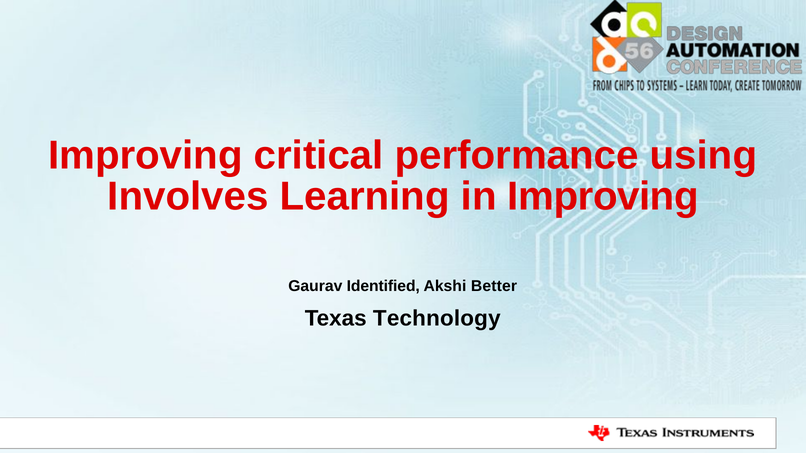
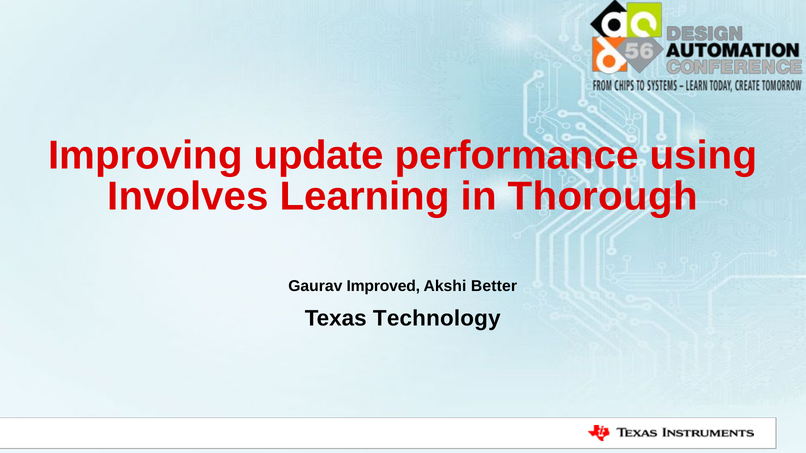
critical: critical -> update (319, 156)
in Improving: Improving -> Thorough (603, 197)
Identified: Identified -> Improved (383, 286)
